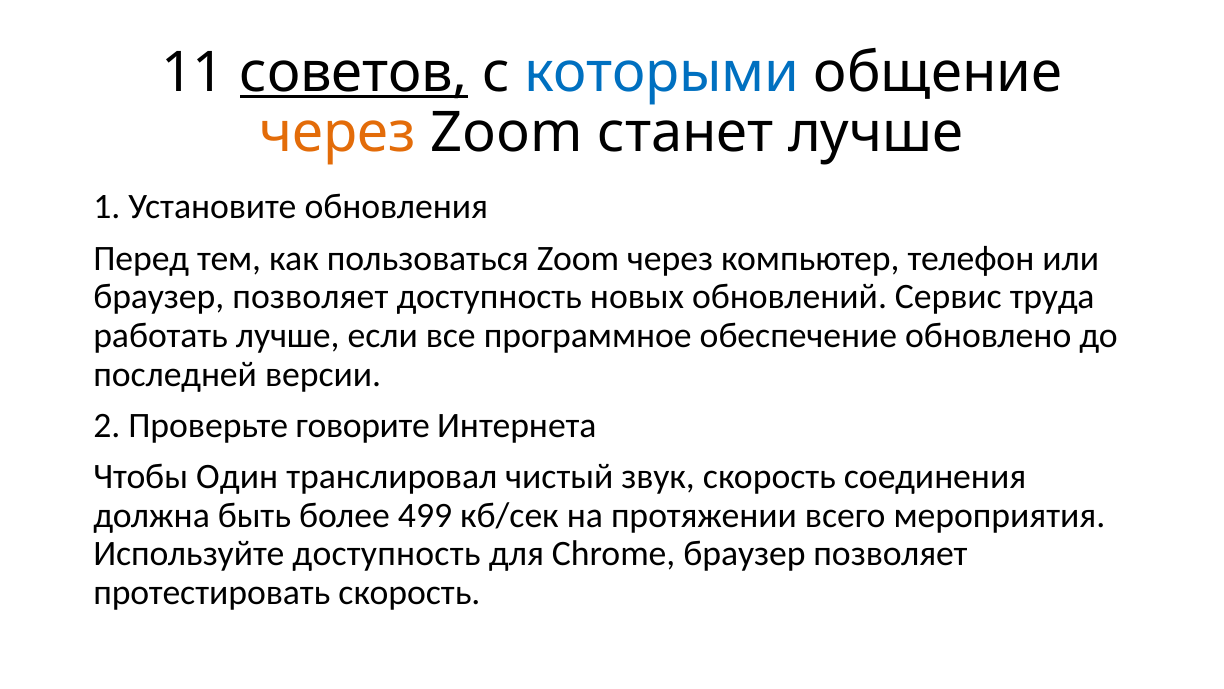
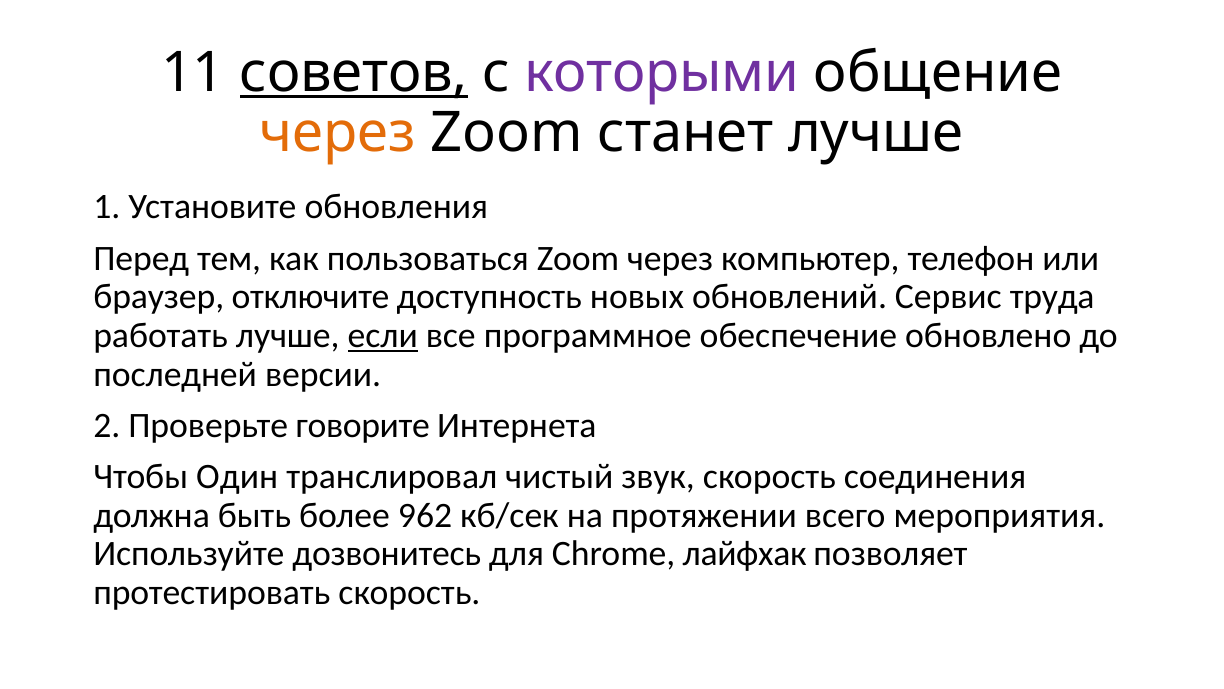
которыми colour: blue -> purple (662, 73)
позволяет: позволяет -> отключите (311, 297)
если underline: none -> present (383, 335)
499: 499 -> 962 (425, 515)
Используйте доступность: доступность -> дозвонитесь (387, 554)
Chrome браузер: браузер -> лайфхак (745, 554)
